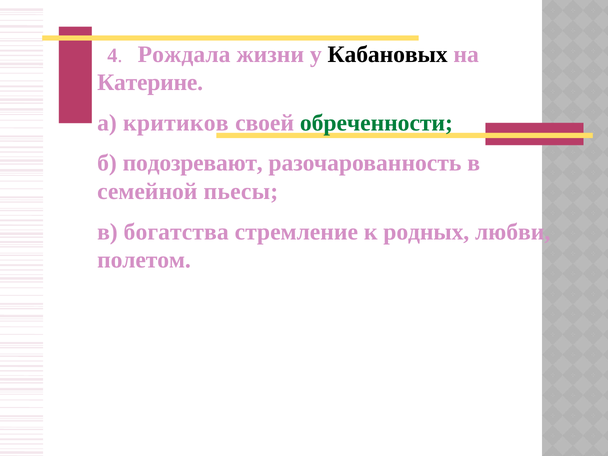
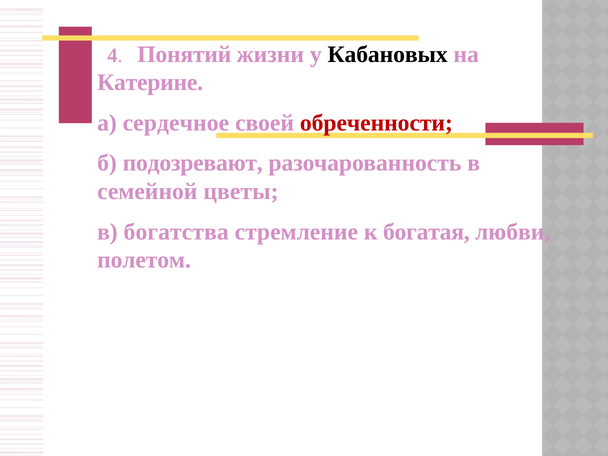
Рождала: Рождала -> Понятий (184, 54)
критиков: критиков -> сердечное (176, 123)
обреченности colour: green -> red (376, 123)
пьесы: пьесы -> цветы (241, 191)
родных: родных -> богатая (426, 232)
